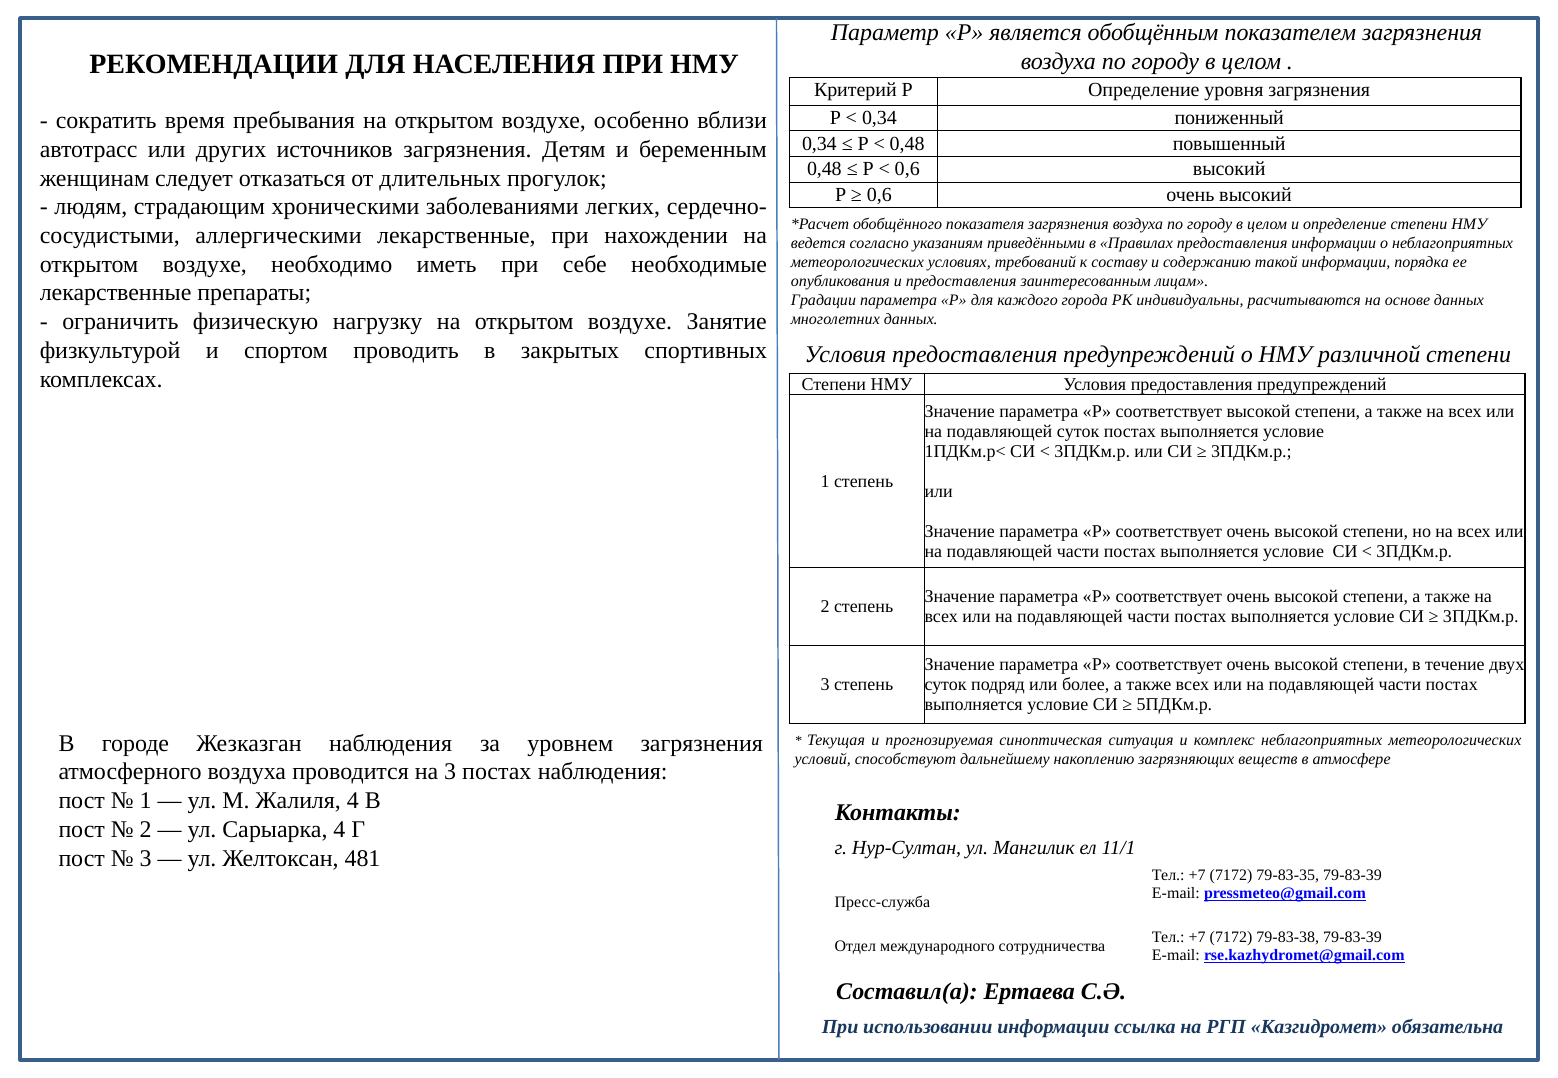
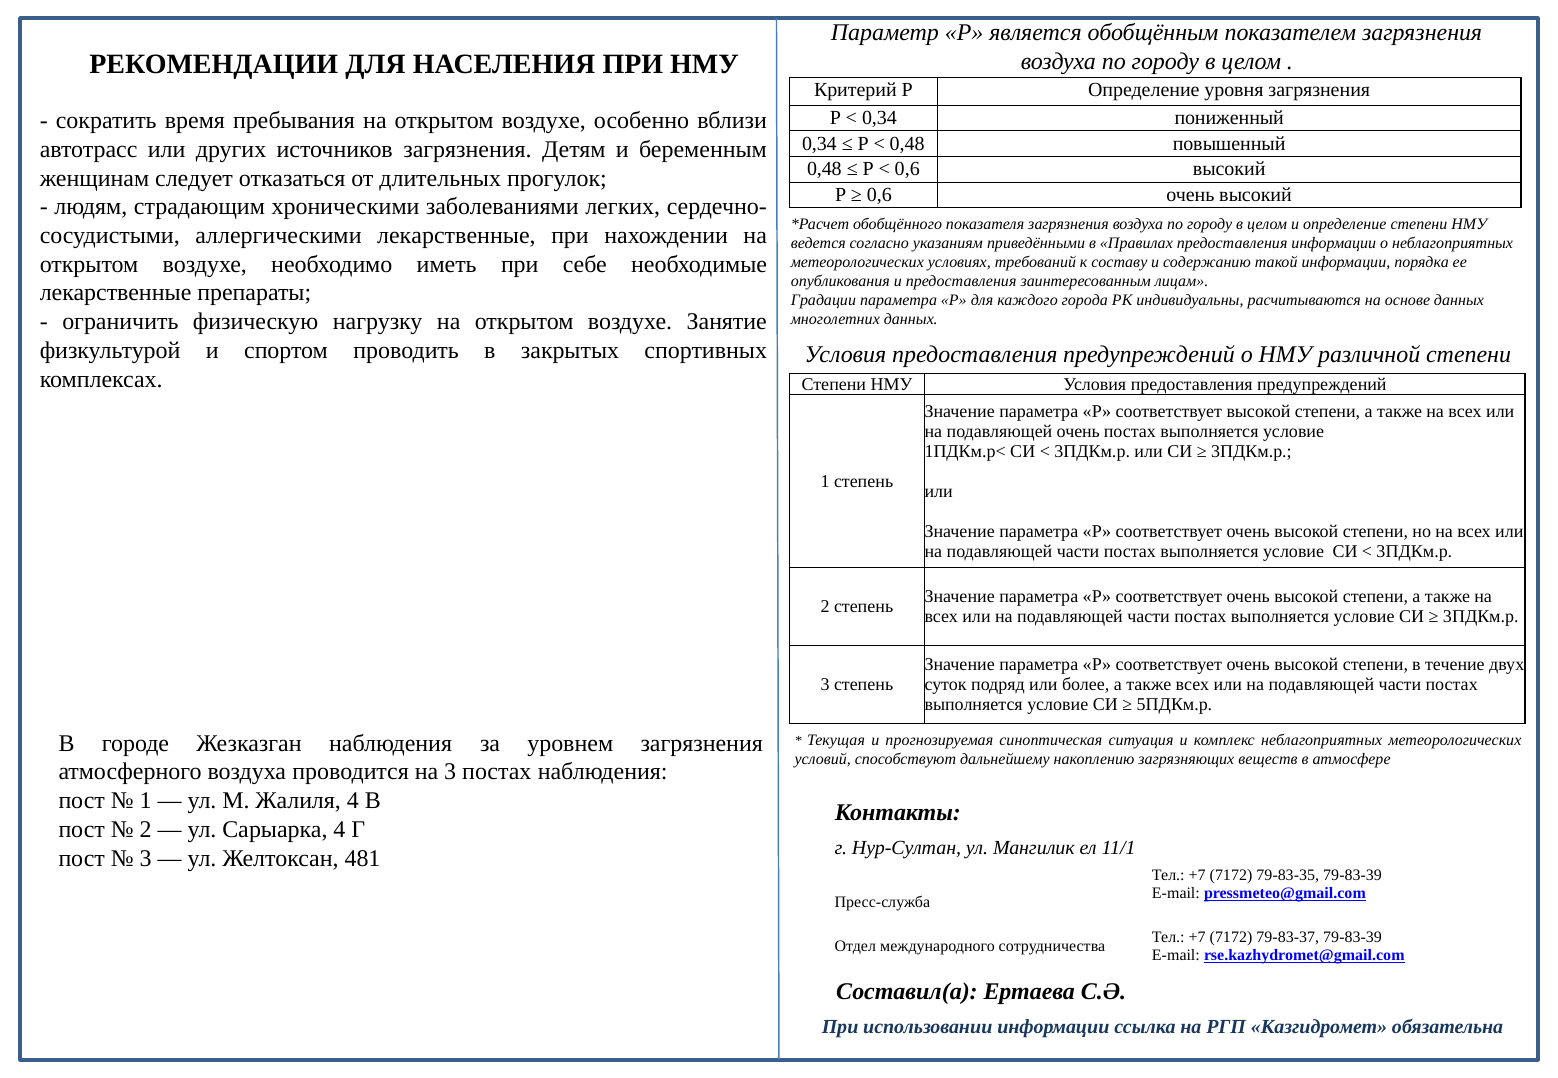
подавляющей суток: суток -> очень (1078, 432)
79-83-38: 79-83-38 -> 79-83-37 (1288, 938)
